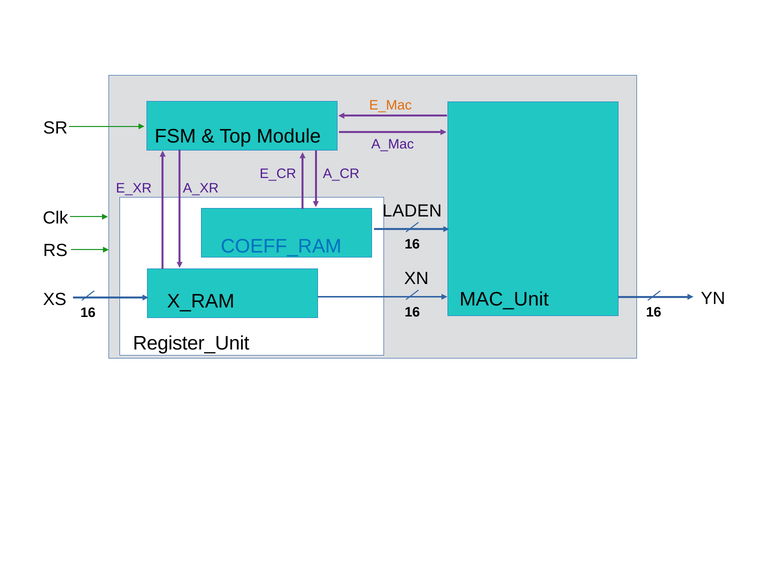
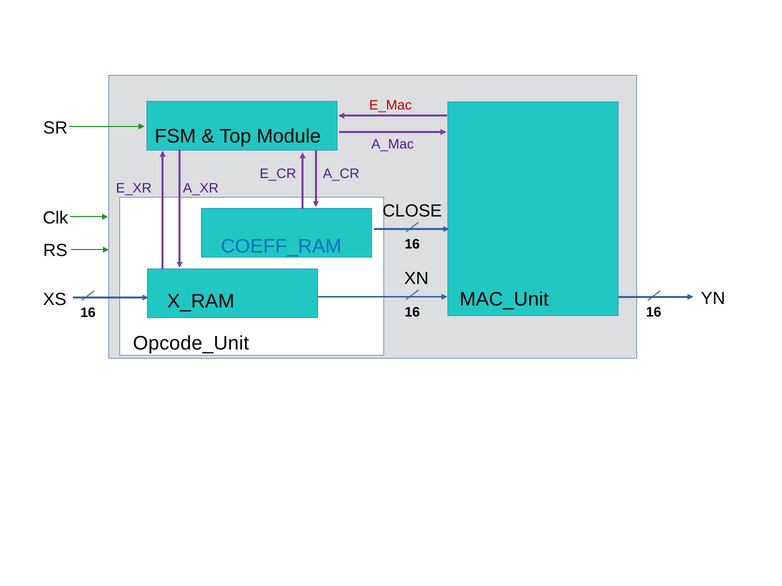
E_Mac colour: orange -> red (390, 105)
LADEN: LADEN -> CLOSE (412, 211)
Register_Unit: Register_Unit -> Opcode_Unit (191, 344)
